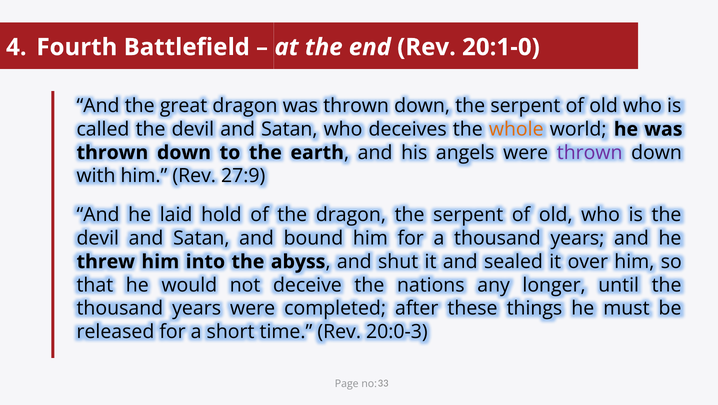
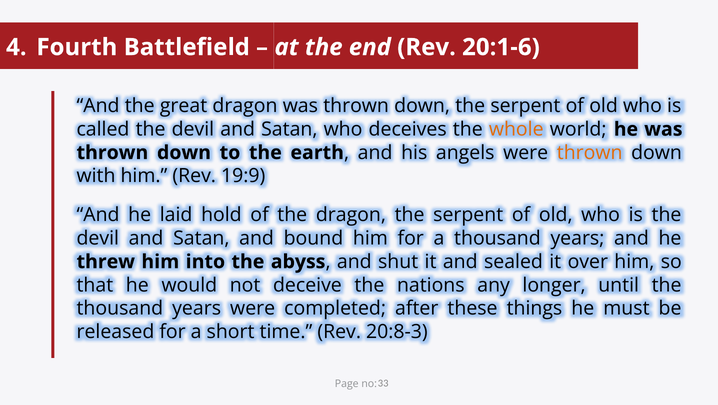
20:1-0: 20:1-0 -> 20:1-6 (501, 47)
thrown colour: purple -> orange (590, 153)
27:9: 27:9 -> 19:9 (243, 176)
20:0-3: 20:0-3 -> 20:8-3 (397, 332)
